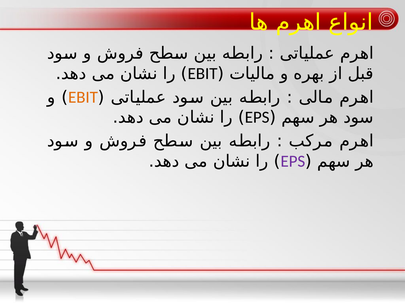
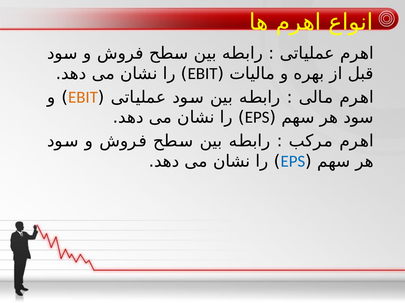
EPS colour: purple -> blue (293, 162)
